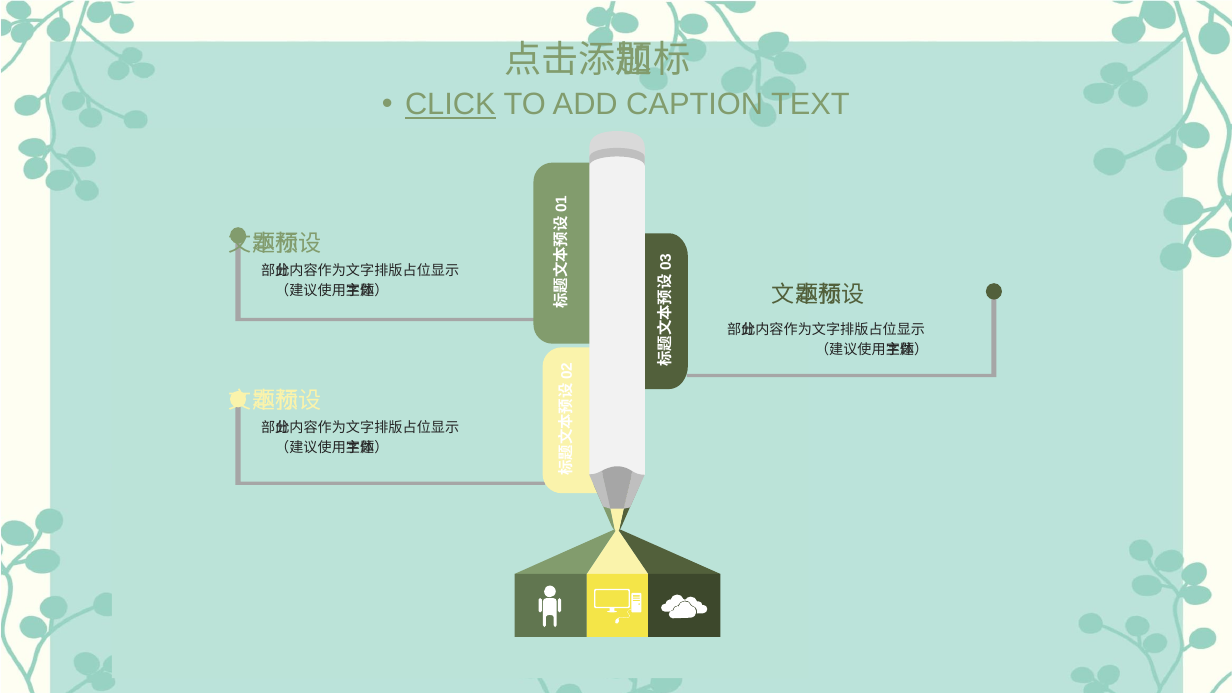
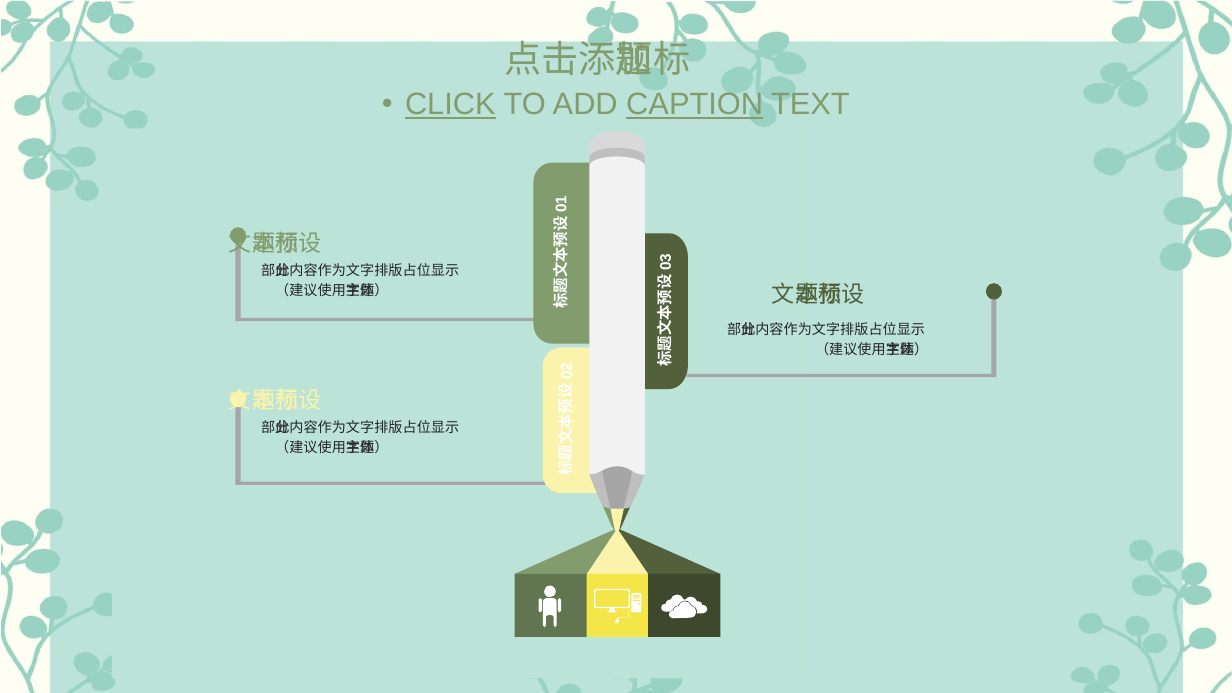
CAPTION underline: none -> present (695, 104)
